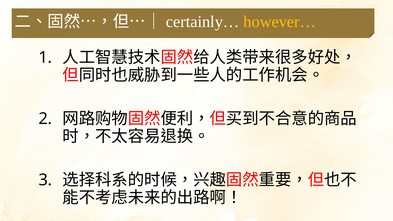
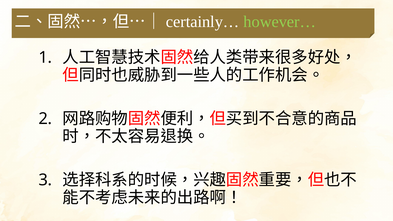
however… colour: yellow -> light green (280, 22)
